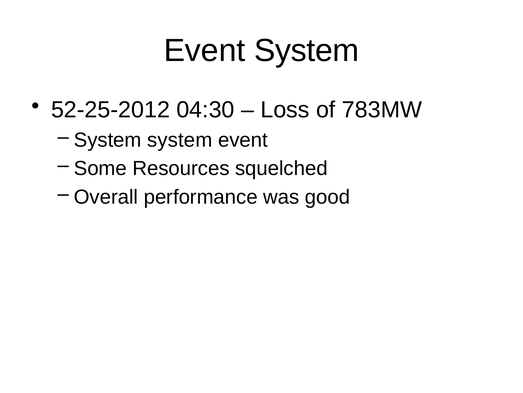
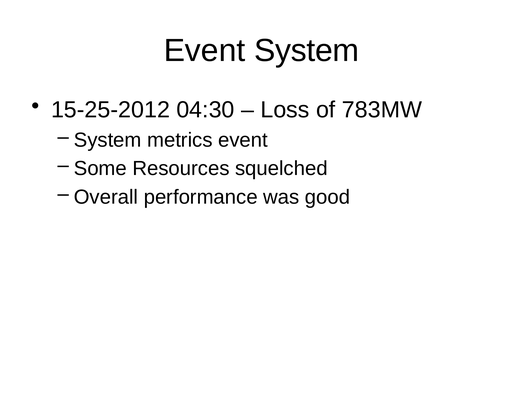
52-25-2012: 52-25-2012 -> 15-25-2012 (110, 110)
System system: system -> metrics (180, 140)
